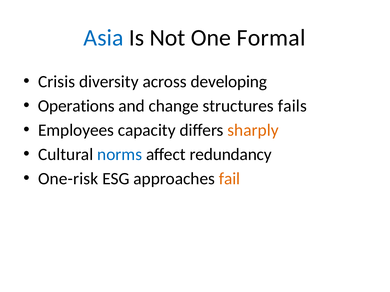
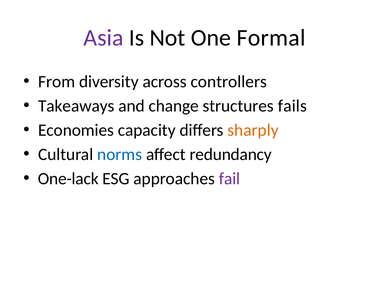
Asia colour: blue -> purple (103, 38)
Crisis: Crisis -> From (57, 82)
developing: developing -> controllers (229, 82)
Operations: Operations -> Takeaways (76, 106)
Employees: Employees -> Economies (76, 130)
One-risk: One-risk -> One-lack (68, 179)
fail colour: orange -> purple (230, 179)
